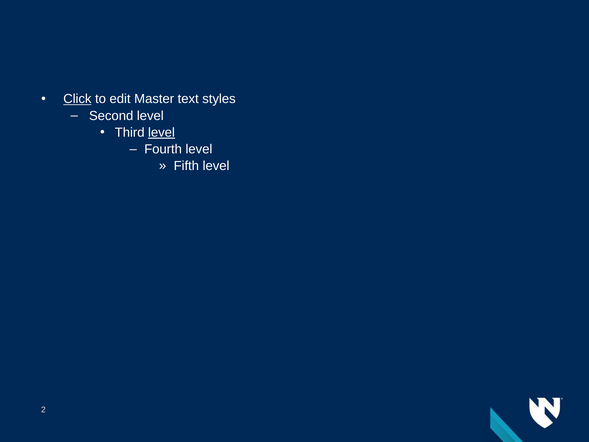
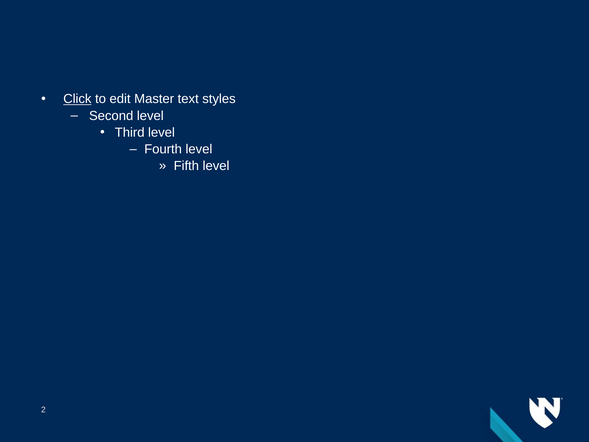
level underline: present -> none (161, 132)
